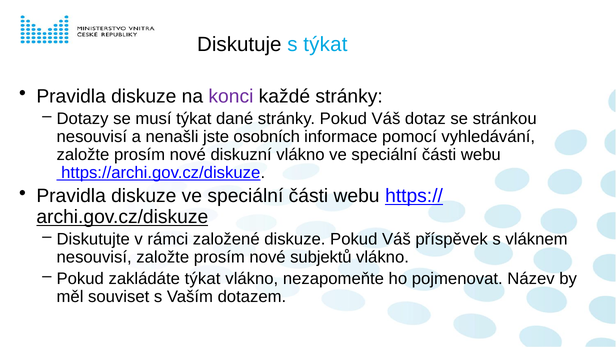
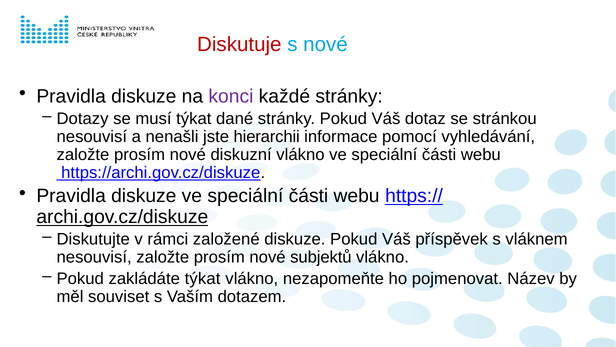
Diskutuje colour: black -> red (239, 44)
s týkat: týkat -> nové (325, 44)
osobních: osobních -> hierarchii (267, 136)
